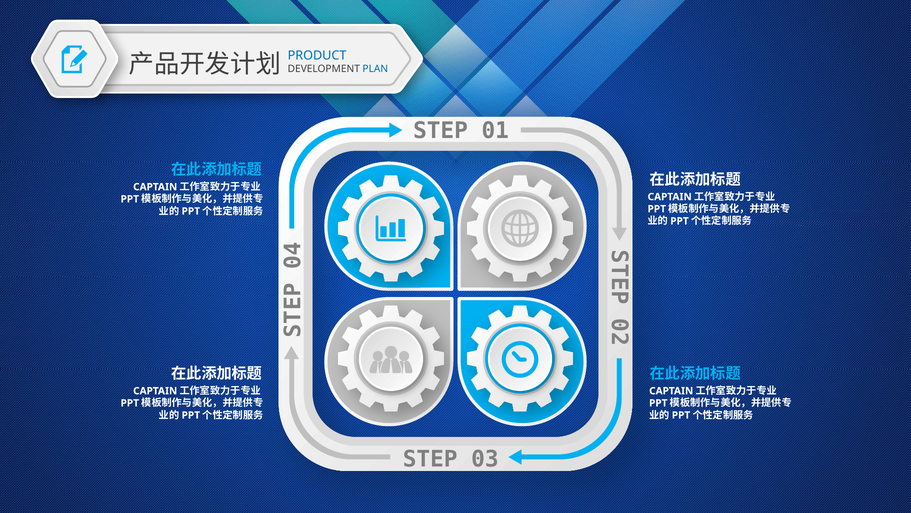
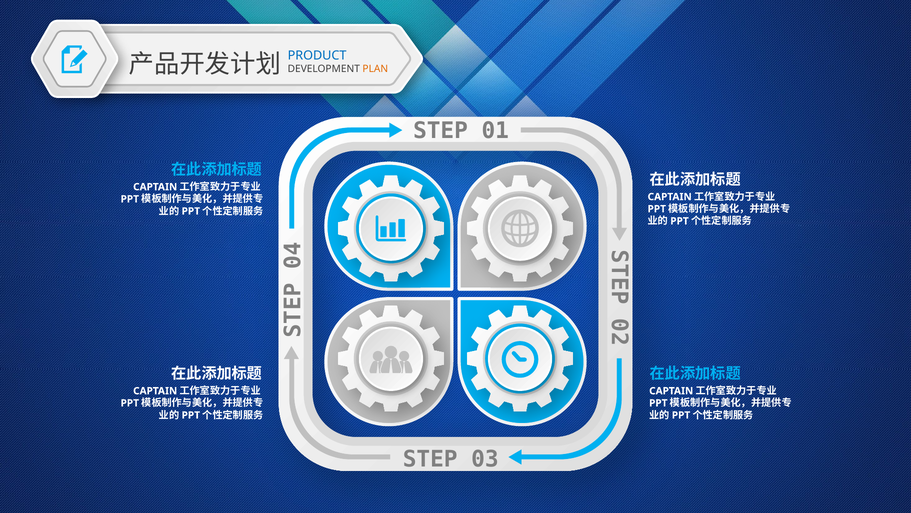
PLAN colour: blue -> orange (375, 69)
